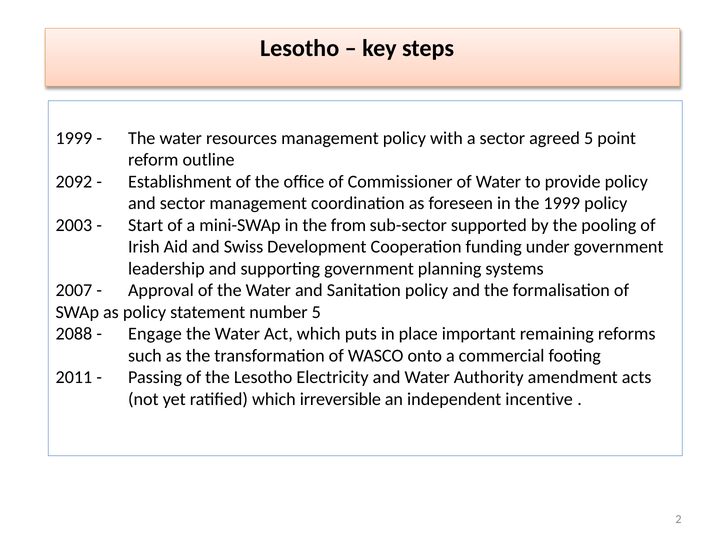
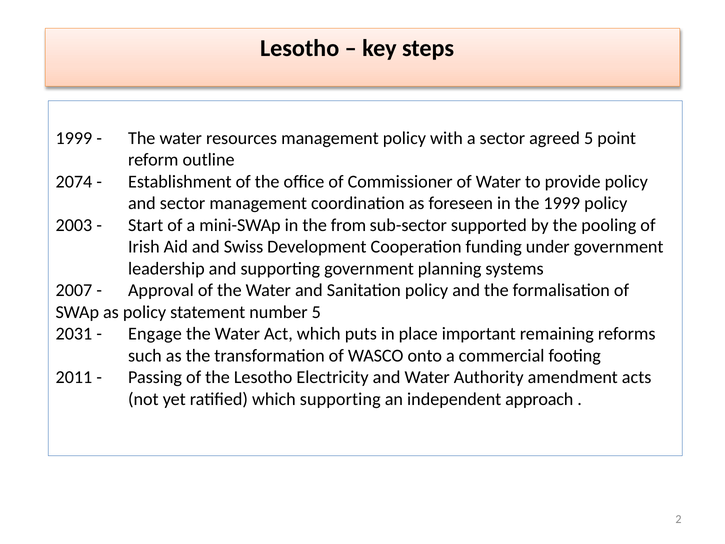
2092: 2092 -> 2074 (74, 182)
2088: 2088 -> 2031 (74, 334)
which irreversible: irreversible -> supporting (340, 399)
incentive: incentive -> approach (539, 399)
